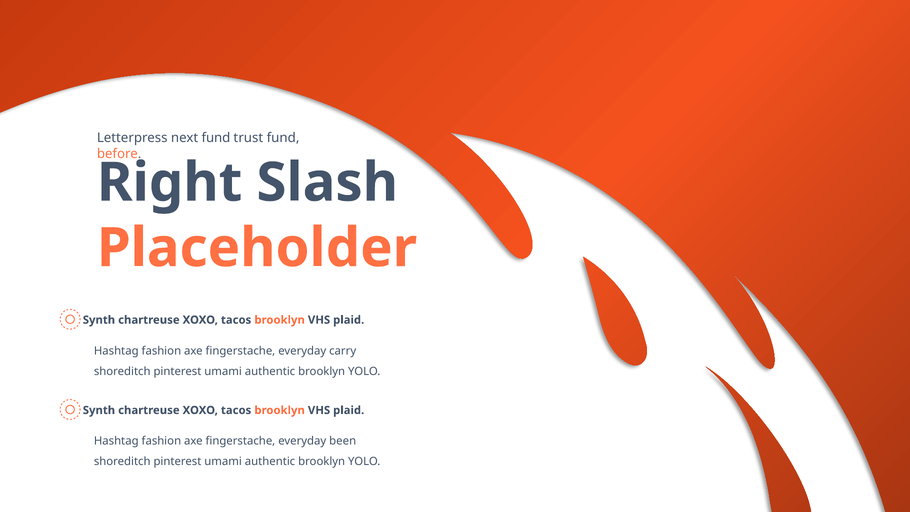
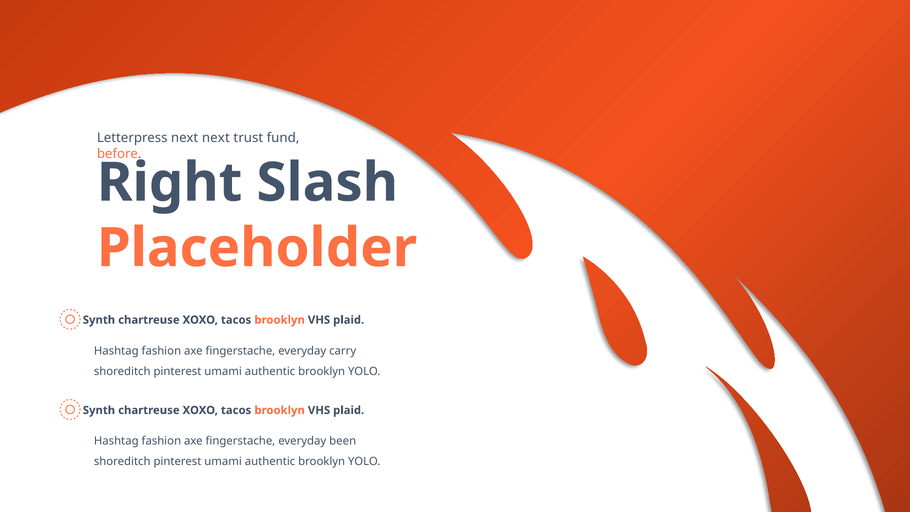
next fund: fund -> next (216, 138)
